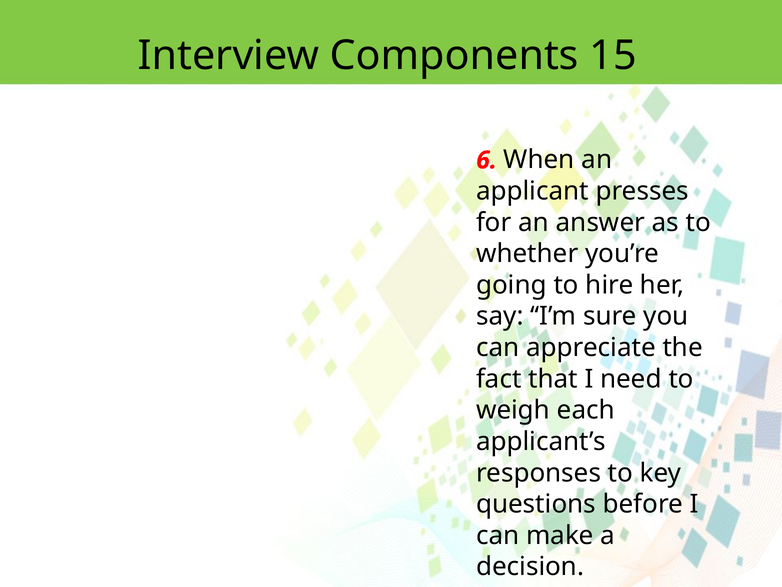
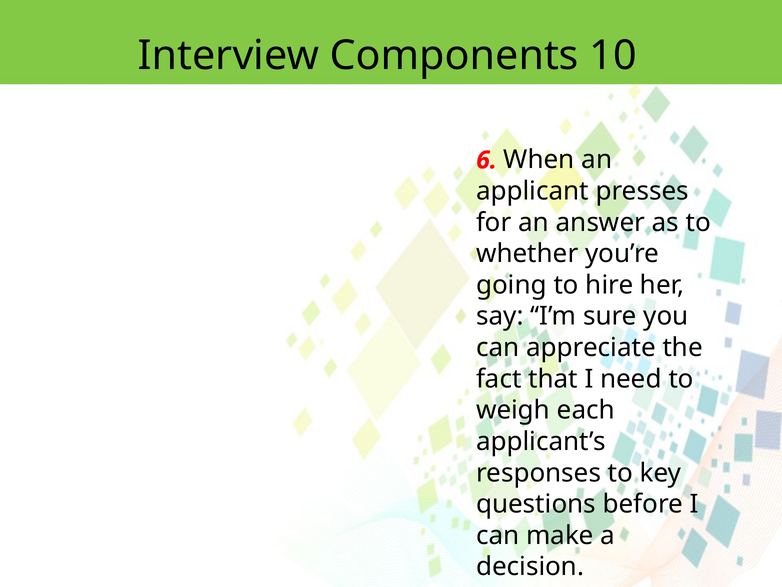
15: 15 -> 10 (613, 56)
